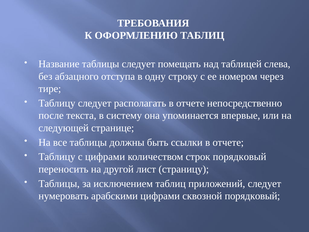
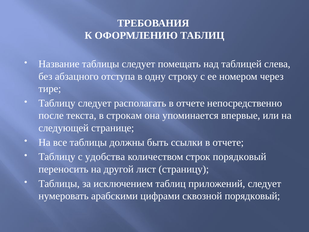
систему: систему -> строкам (124, 115)
с цифрами: цифрами -> удобства (105, 157)
